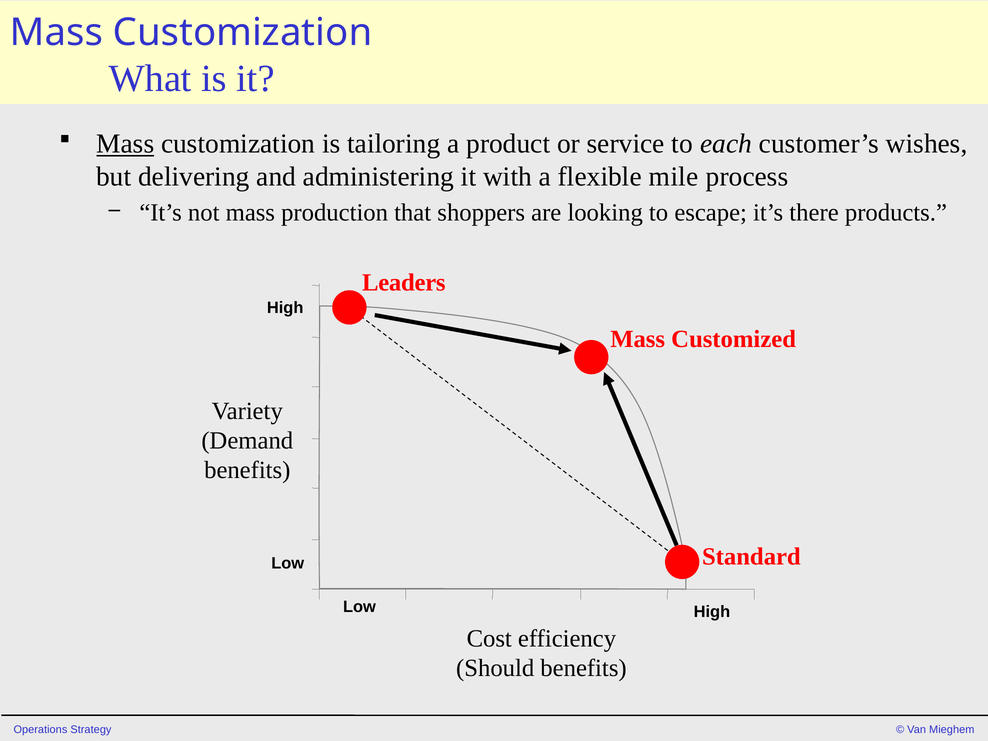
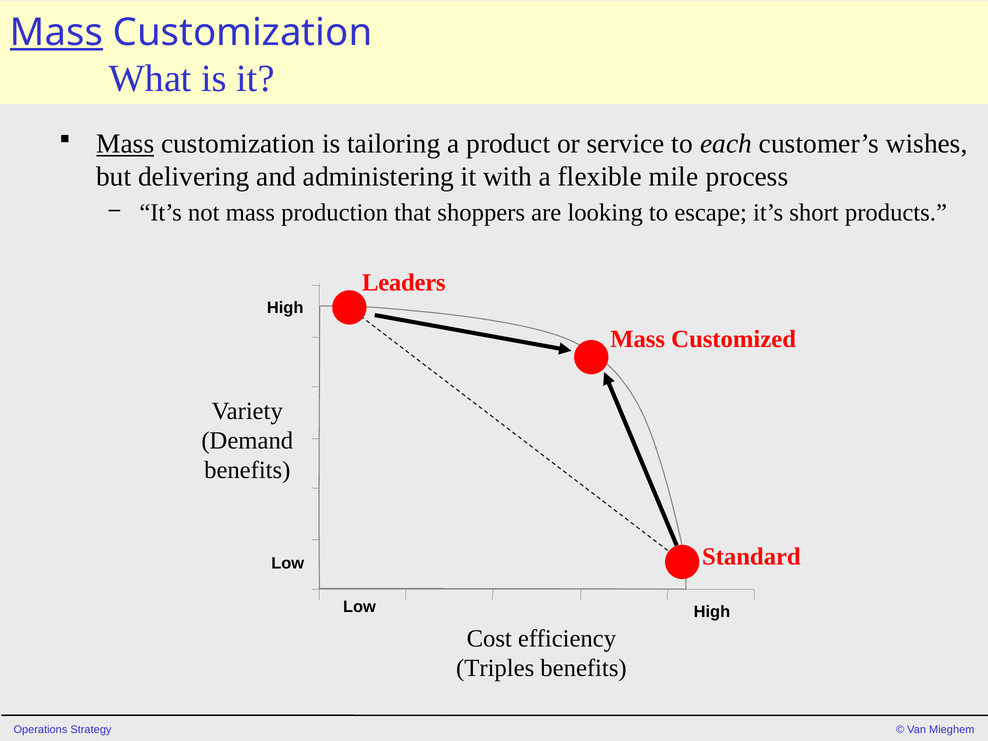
Mass underline: none -> present (56, 33)
there: there -> short (814, 213)
Should: Should -> Triples (495, 668)
